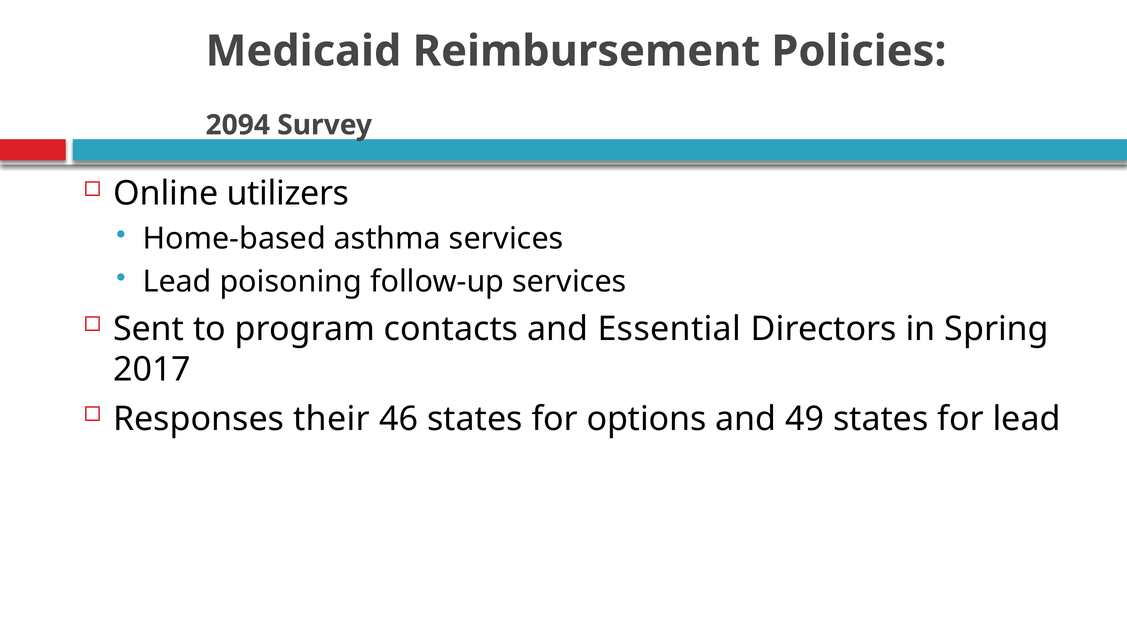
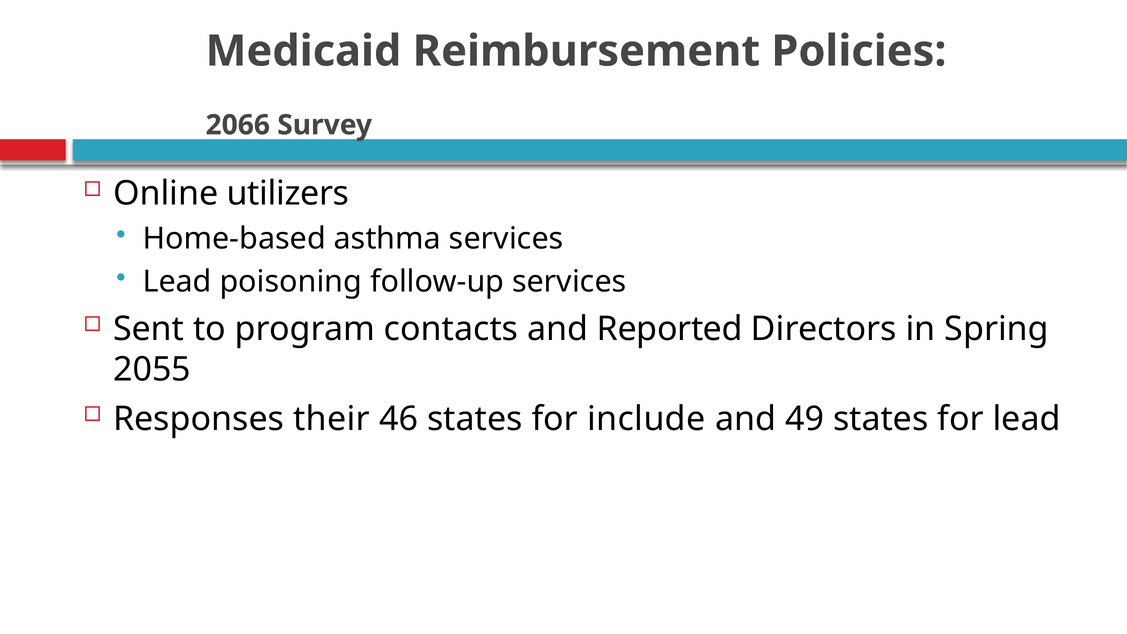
2094: 2094 -> 2066 (238, 125)
Essential: Essential -> Reported (670, 329)
2017: 2017 -> 2055 (152, 370)
options: options -> include (646, 419)
